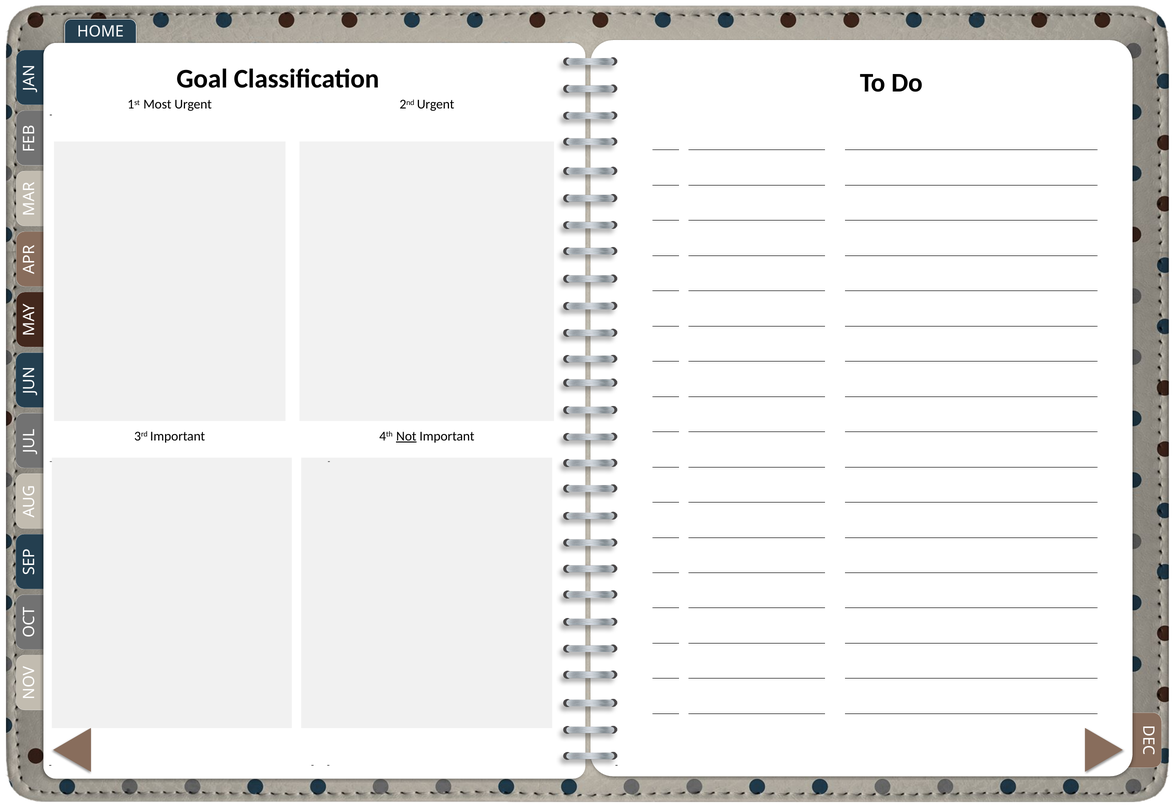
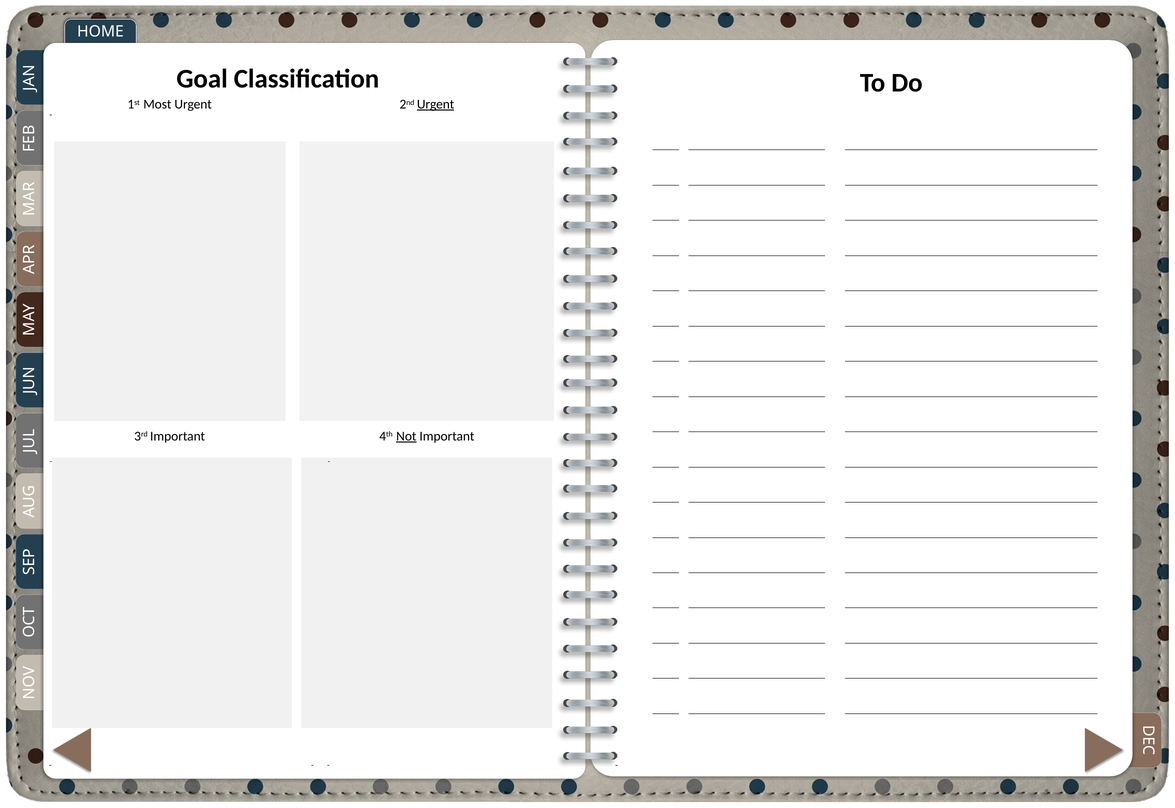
Urgent underline: none -> present (436, 104)
